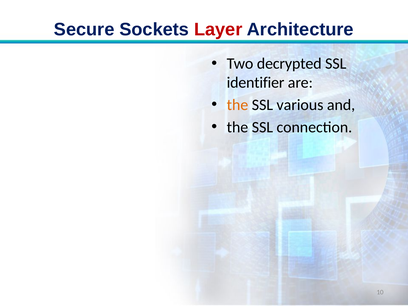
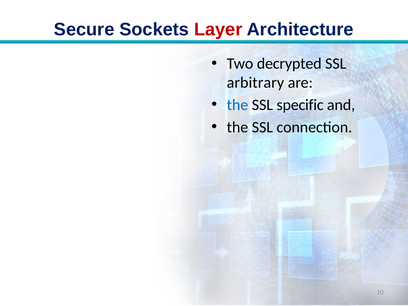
identifier: identifier -> arbitrary (255, 83)
the colour: orange -> blue (237, 105)
various: various -> specific (300, 105)
